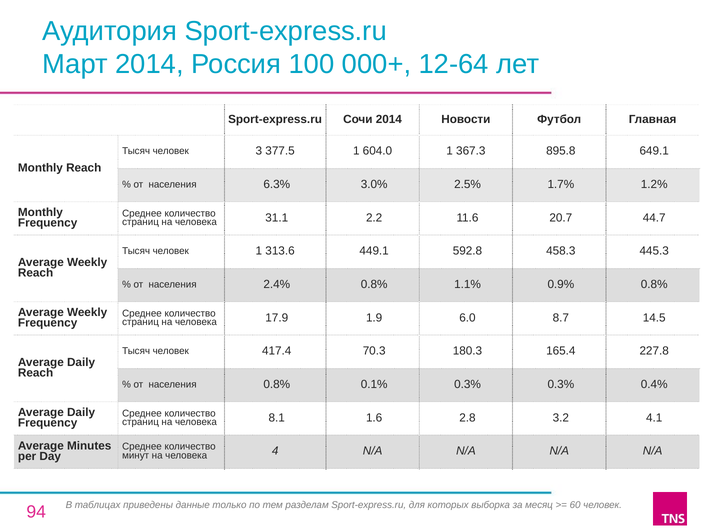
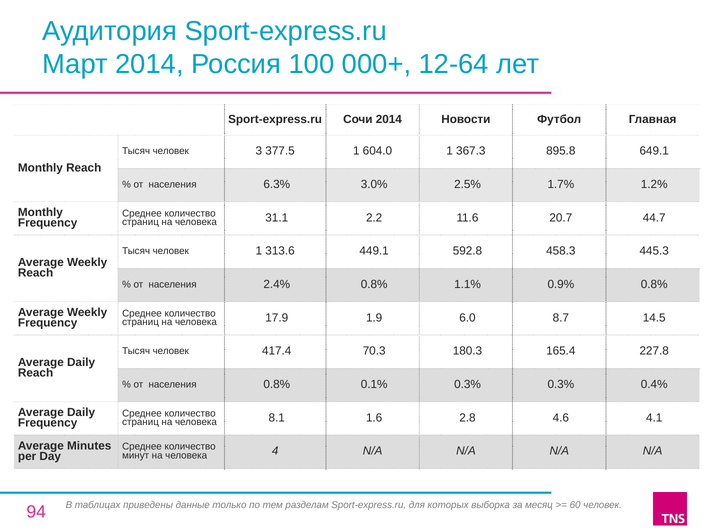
3.2: 3.2 -> 4.6 (561, 417)
